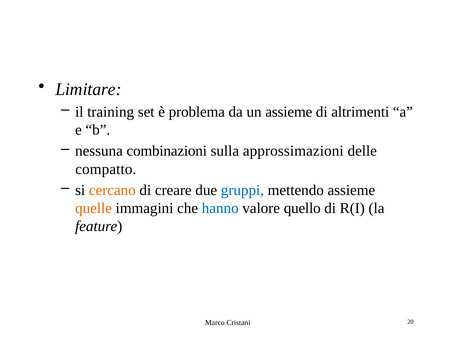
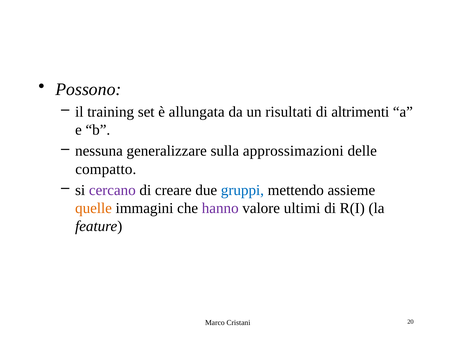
Limitare: Limitare -> Possono (88, 89)
problema: problema -> allungata (197, 112)
un assieme: assieme -> risultati (289, 112)
combinazioni: combinazioni -> generalizzare (167, 151)
cercano colour: orange -> purple (112, 190)
hanno colour: blue -> purple (220, 208)
quello: quello -> ultimi (302, 208)
